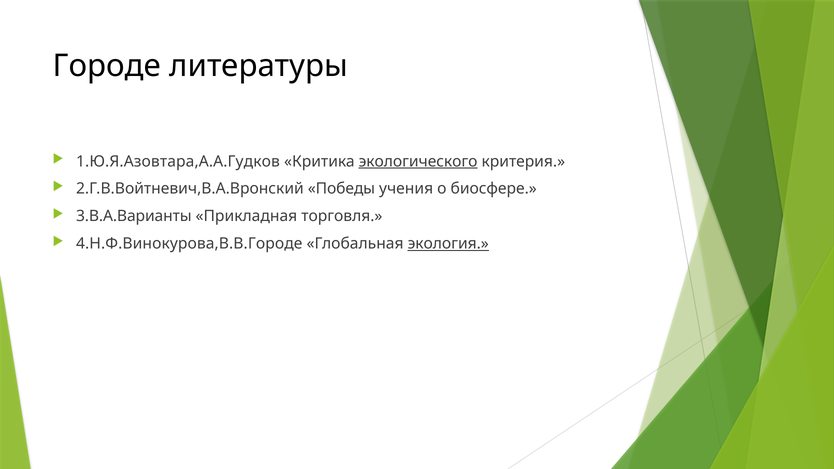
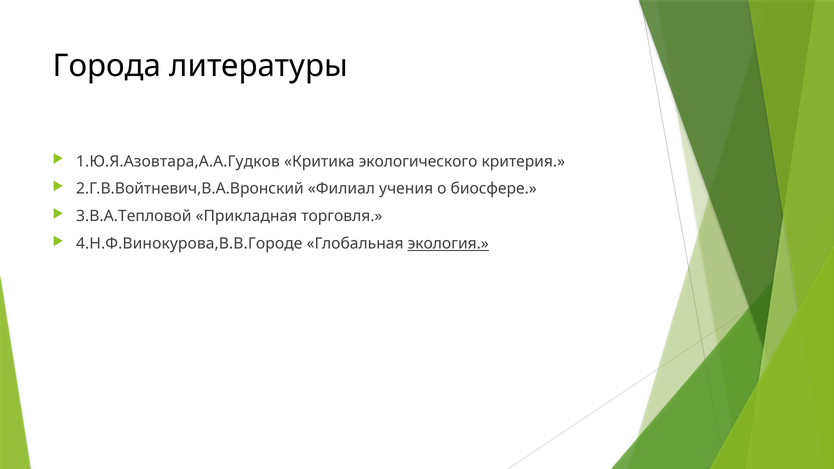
Городе: Городе -> Города (107, 66)
экологического underline: present -> none (418, 161)
Победы: Победы -> Филиал (341, 189)
3.В.А.Варианты: 3.В.А.Варианты -> 3.В.А.Тепловой (134, 216)
